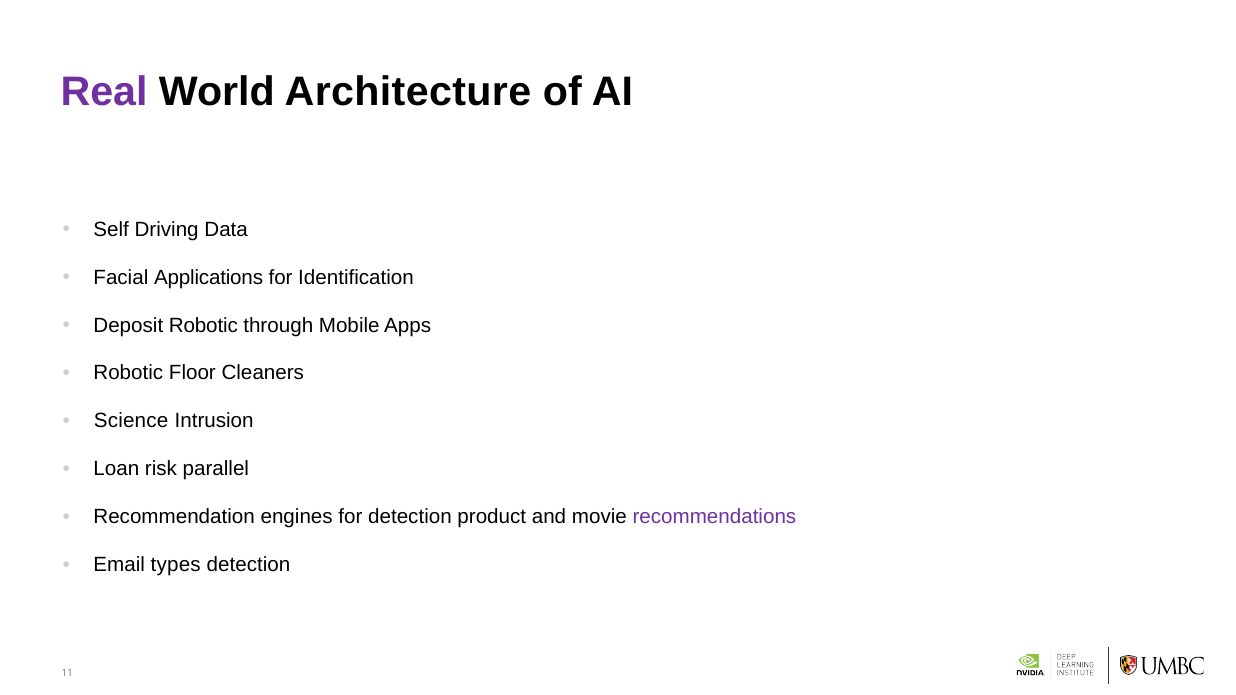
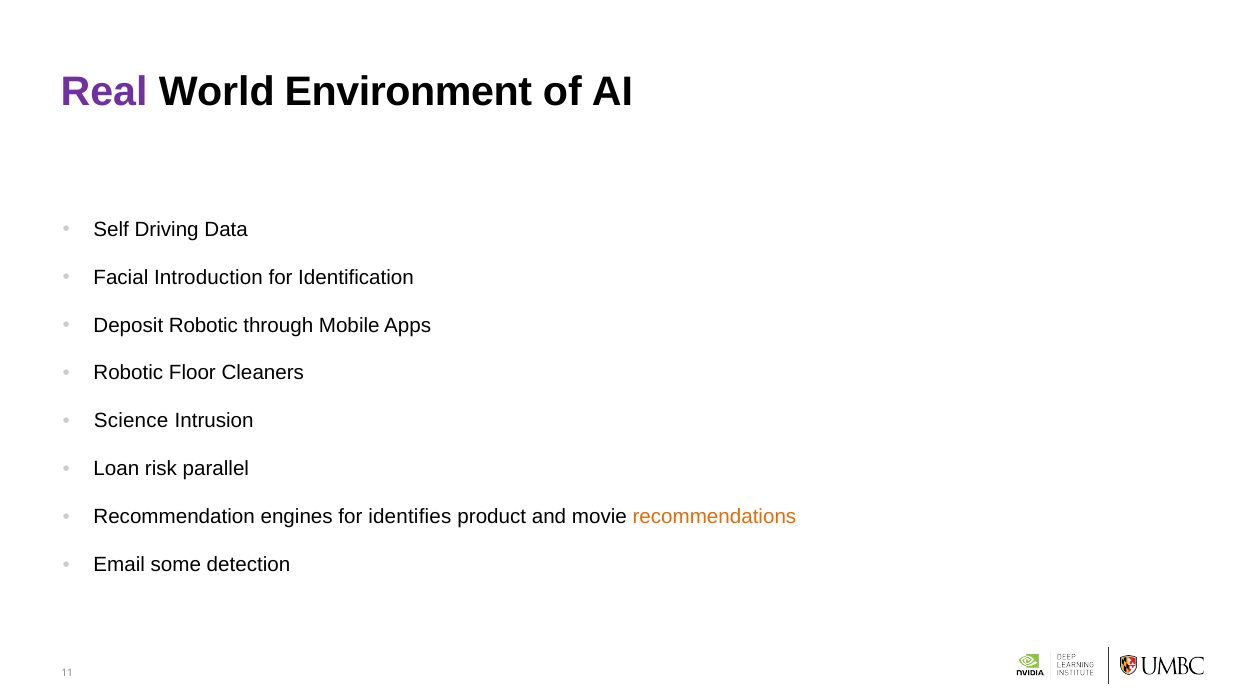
Architecture: Architecture -> Environment (408, 92)
Applications: Applications -> Introduction (208, 277)
for detection: detection -> identifies (410, 517)
recommendations colour: purple -> orange (714, 517)
types: types -> some (176, 565)
